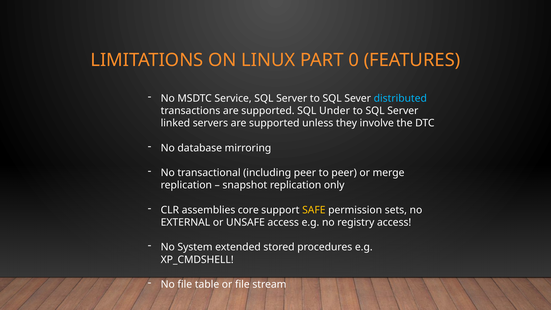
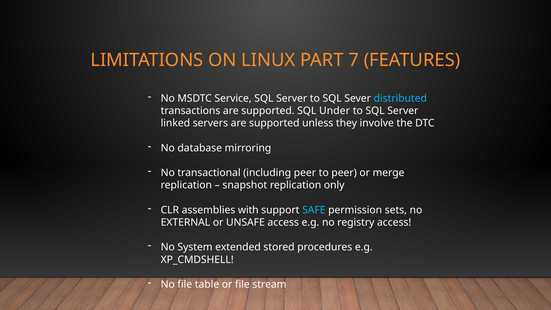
0: 0 -> 7 (354, 60)
core: core -> with (248, 210)
SAFE colour: yellow -> light blue (314, 210)
